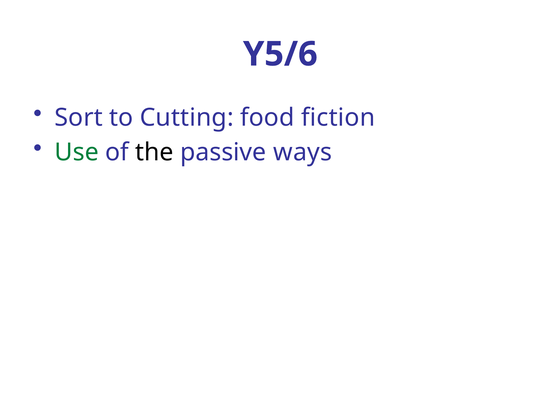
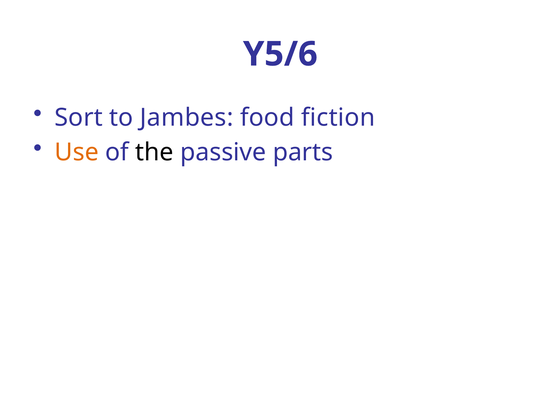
Cutting: Cutting -> Jambes (187, 117)
Use colour: green -> orange (77, 152)
ways: ways -> parts (303, 152)
